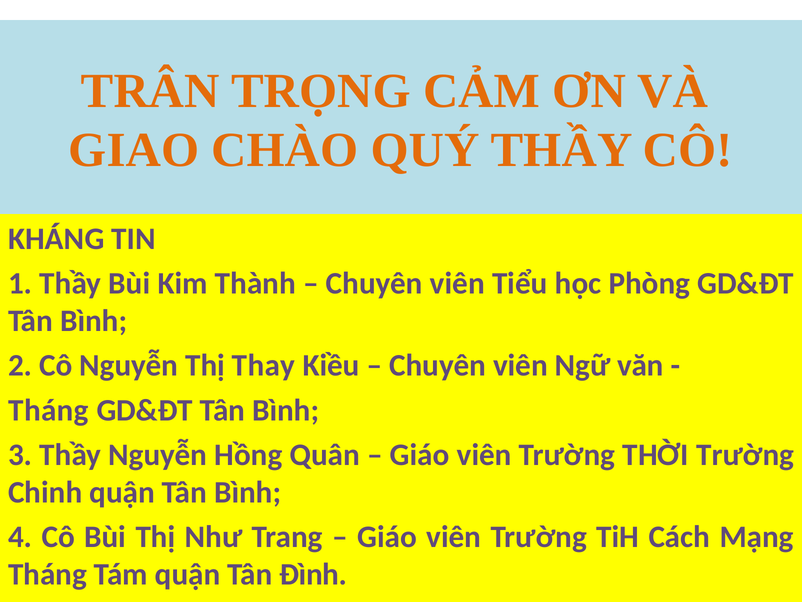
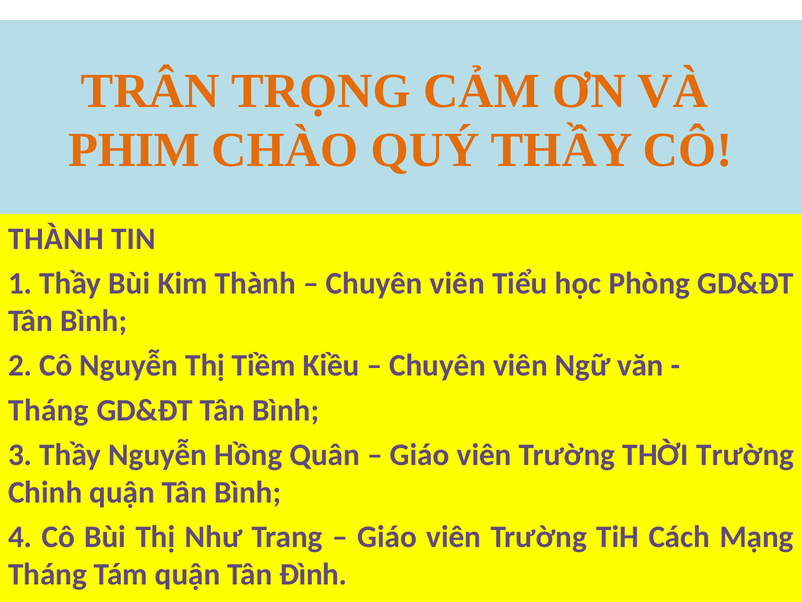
GIAO: GIAO -> PHIM (134, 150)
KHÁNG: KHÁNG -> THÀNH (56, 239)
Thay: Thay -> Tiềm (264, 365)
